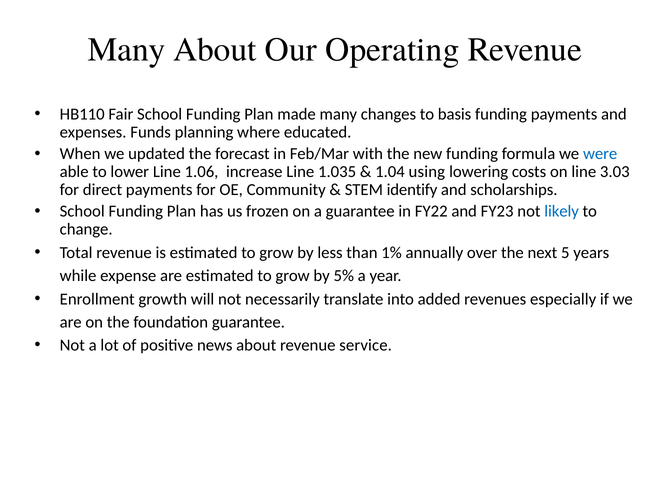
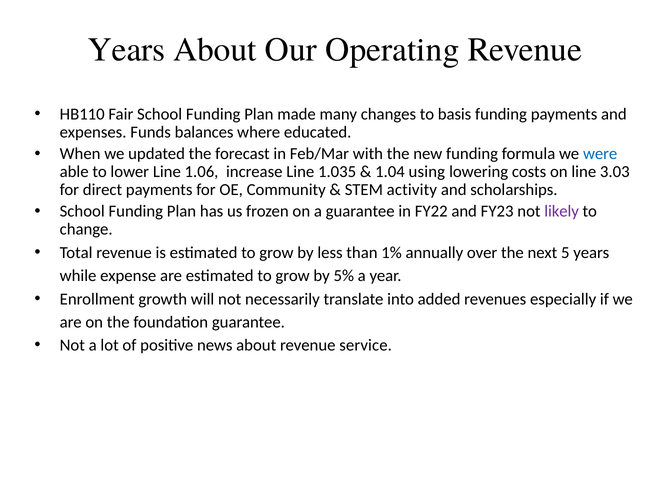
Many: Many -> Years (127, 50)
planning: planning -> balances (204, 132)
identify: identify -> activity (412, 190)
likely colour: blue -> purple (562, 211)
